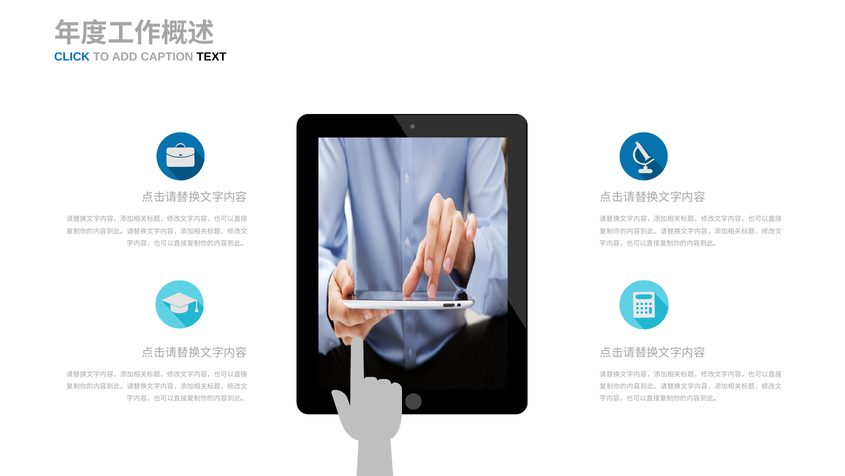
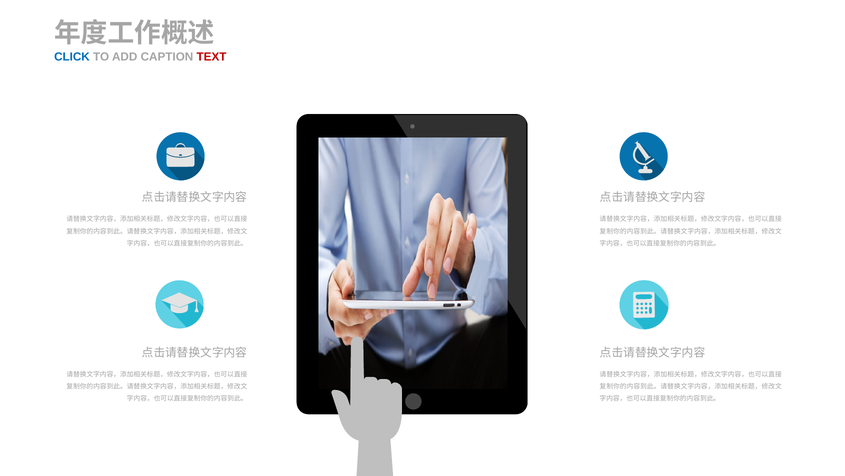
TEXT colour: black -> red (212, 57)
